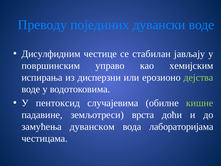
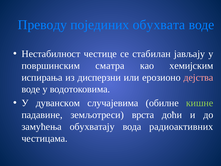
дувански: дувански -> обухвата (159, 25)
Дисулфидним: Дисулфидним -> Нестабилност (51, 54)
управо: управо -> сматра (110, 66)
дејства colour: light green -> pink (198, 77)
пентоксид: пентоксид -> дуванском (58, 103)
дуванском: дуванском -> обухватају (92, 126)
лабораторијама: лабораторијама -> радиоактивних (181, 126)
